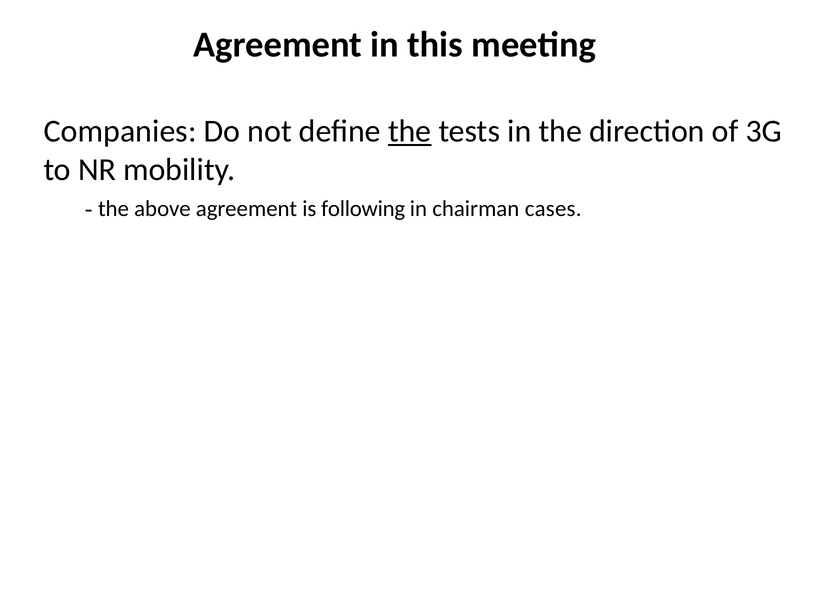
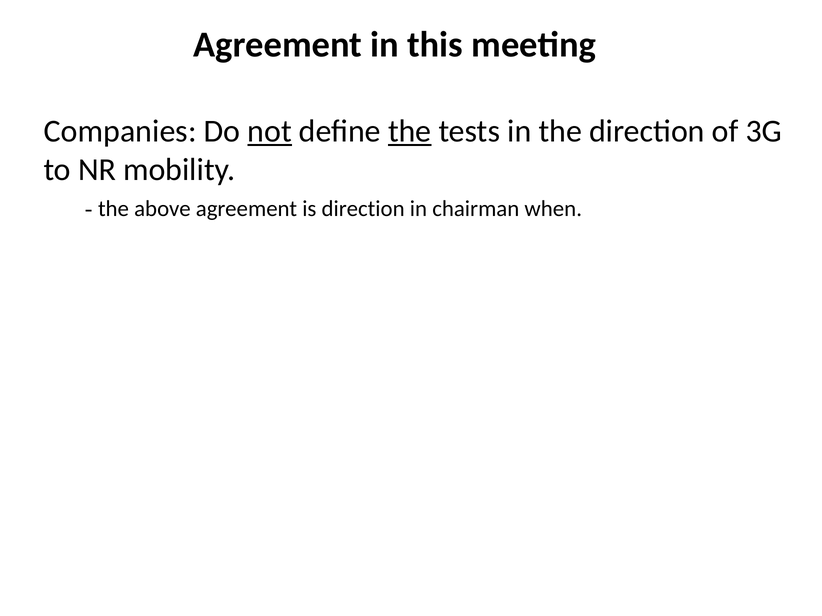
not underline: none -> present (270, 131)
is following: following -> direction (363, 209)
cases: cases -> when (553, 209)
